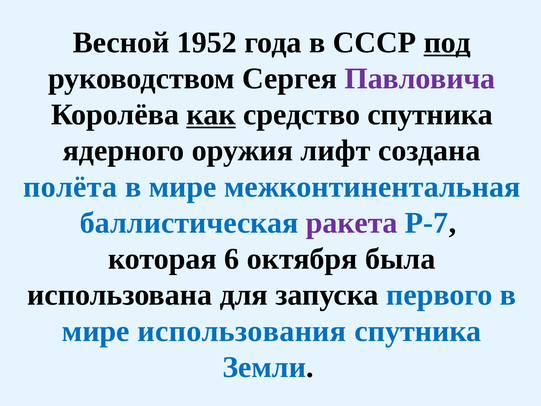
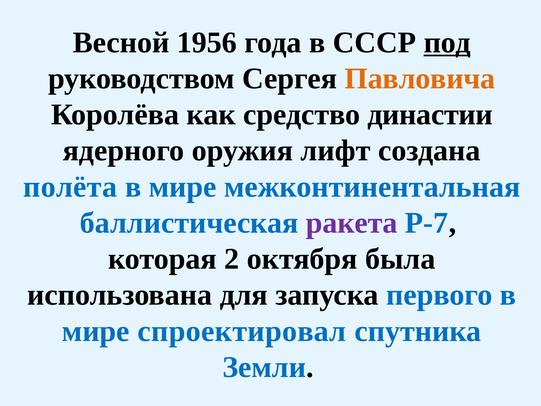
1952: 1952 -> 1956 (207, 42)
Павловича colour: purple -> orange (420, 79)
как underline: present -> none (211, 115)
средство спутника: спутника -> династии (430, 115)
6: 6 -> 2 (232, 259)
использования: использования -> спроектировал (242, 331)
